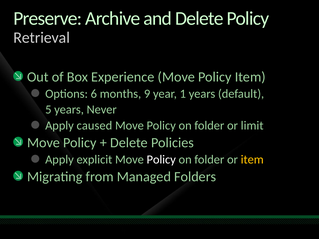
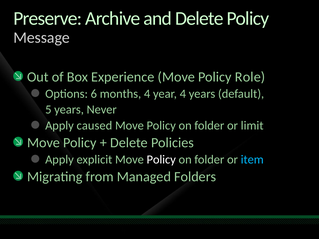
Retrieval: Retrieval -> Message (42, 38)
Policy Item: Item -> Role (250, 77)
months 9: 9 -> 4 (147, 94)
year 1: 1 -> 4 (183, 94)
item colour: yellow -> light blue (252, 160)
